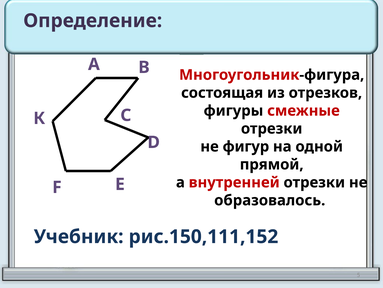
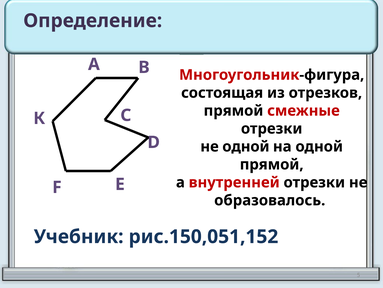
фигуры: фигуры -> прямой (233, 110)
не фигур: фигур -> одной (246, 146)
рис.150,111,152: рис.150,111,152 -> рис.150,051,152 (203, 236)
